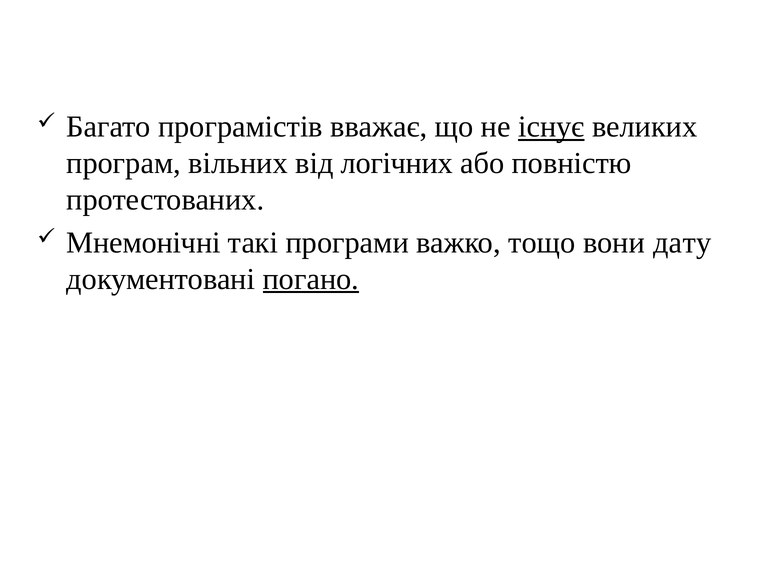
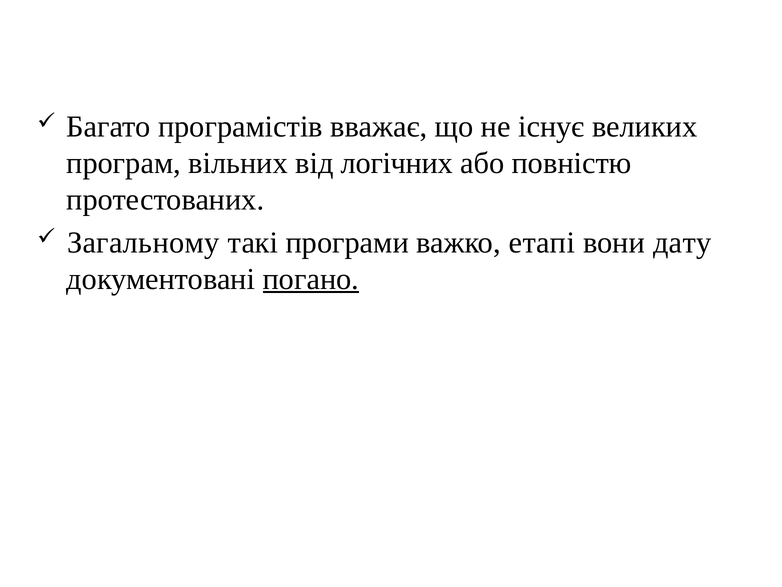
існує underline: present -> none (551, 127)
Мнемонічні: Мнемонічні -> Загальному (143, 242)
тощо: тощо -> етапі (542, 242)
